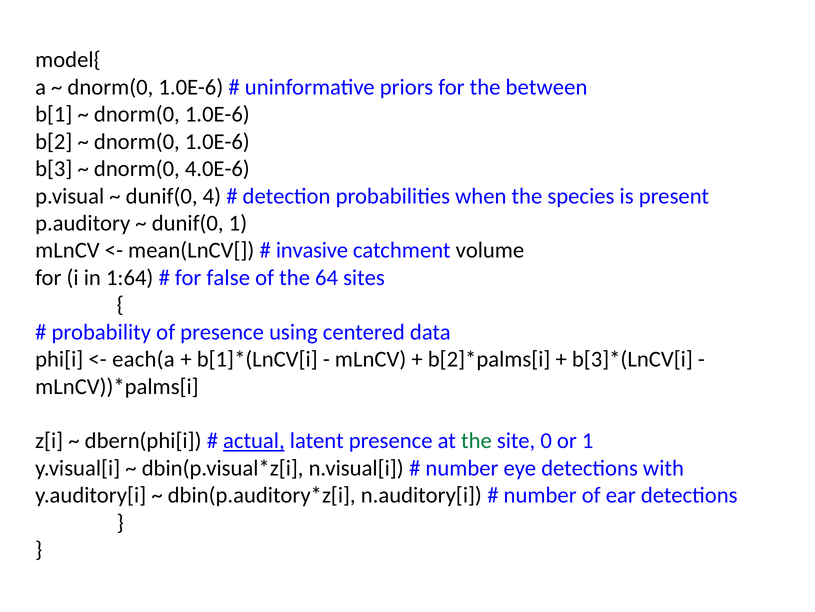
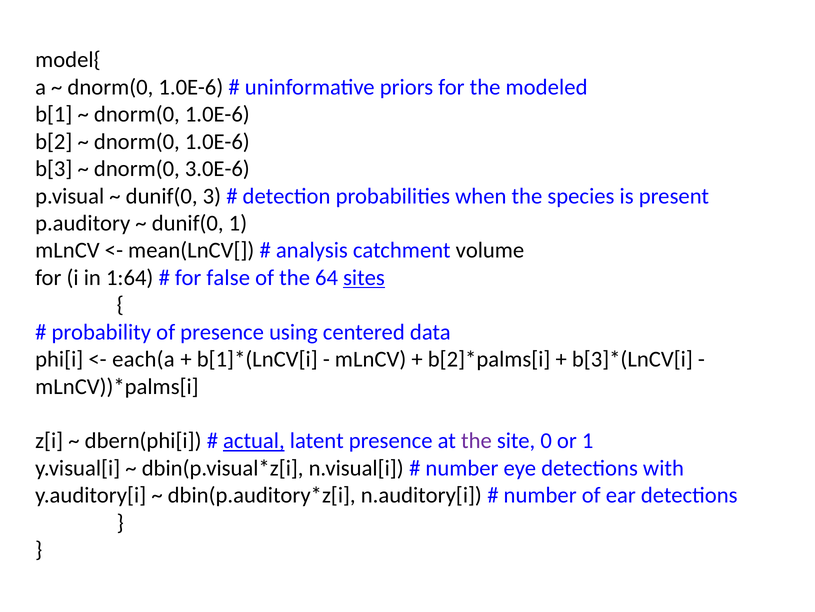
between: between -> modeled (547, 87)
4.0E-6: 4.0E-6 -> 3.0E-6 (217, 169)
4: 4 -> 3 (212, 196)
invasive: invasive -> analysis (312, 250)
sites underline: none -> present (364, 277)
the colour: green -> purple (476, 440)
